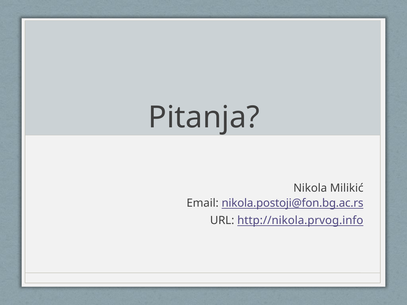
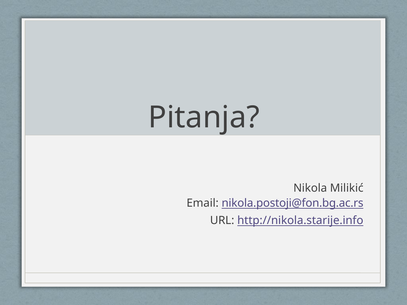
http://nikola.prvog.info: http://nikola.prvog.info -> http://nikola.starije.info (300, 221)
